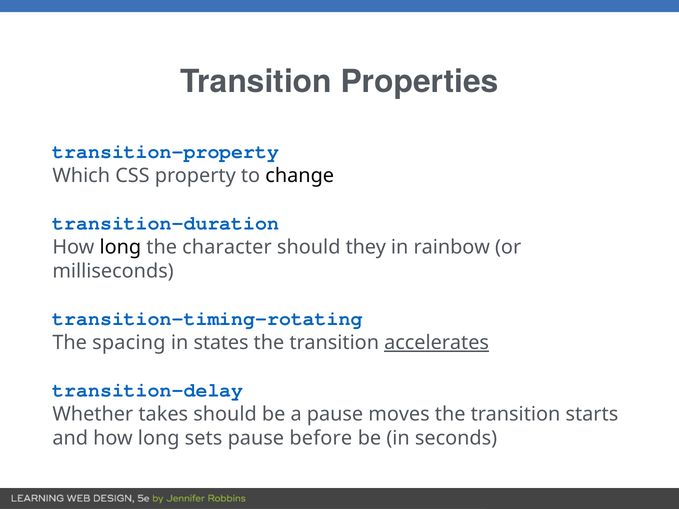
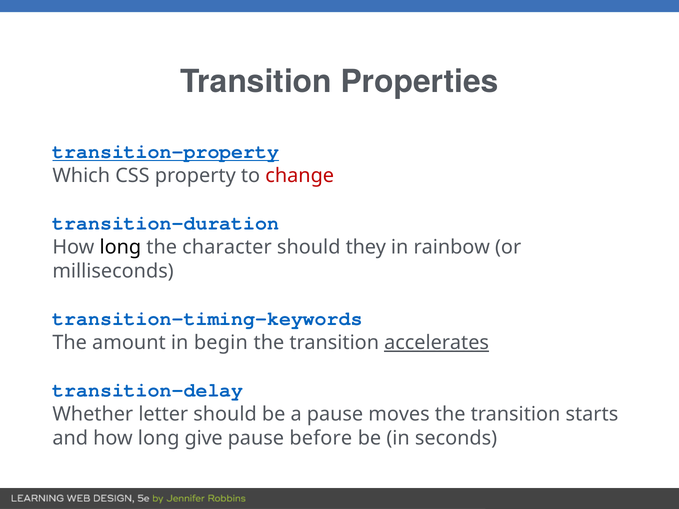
transition-property underline: none -> present (166, 152)
change colour: black -> red (300, 176)
transition-timing-rotating: transition-timing-rotating -> transition-timing-keywords (208, 319)
spacing: spacing -> amount (129, 343)
states: states -> begin (221, 343)
takes: takes -> letter (163, 414)
sets: sets -> give (204, 438)
